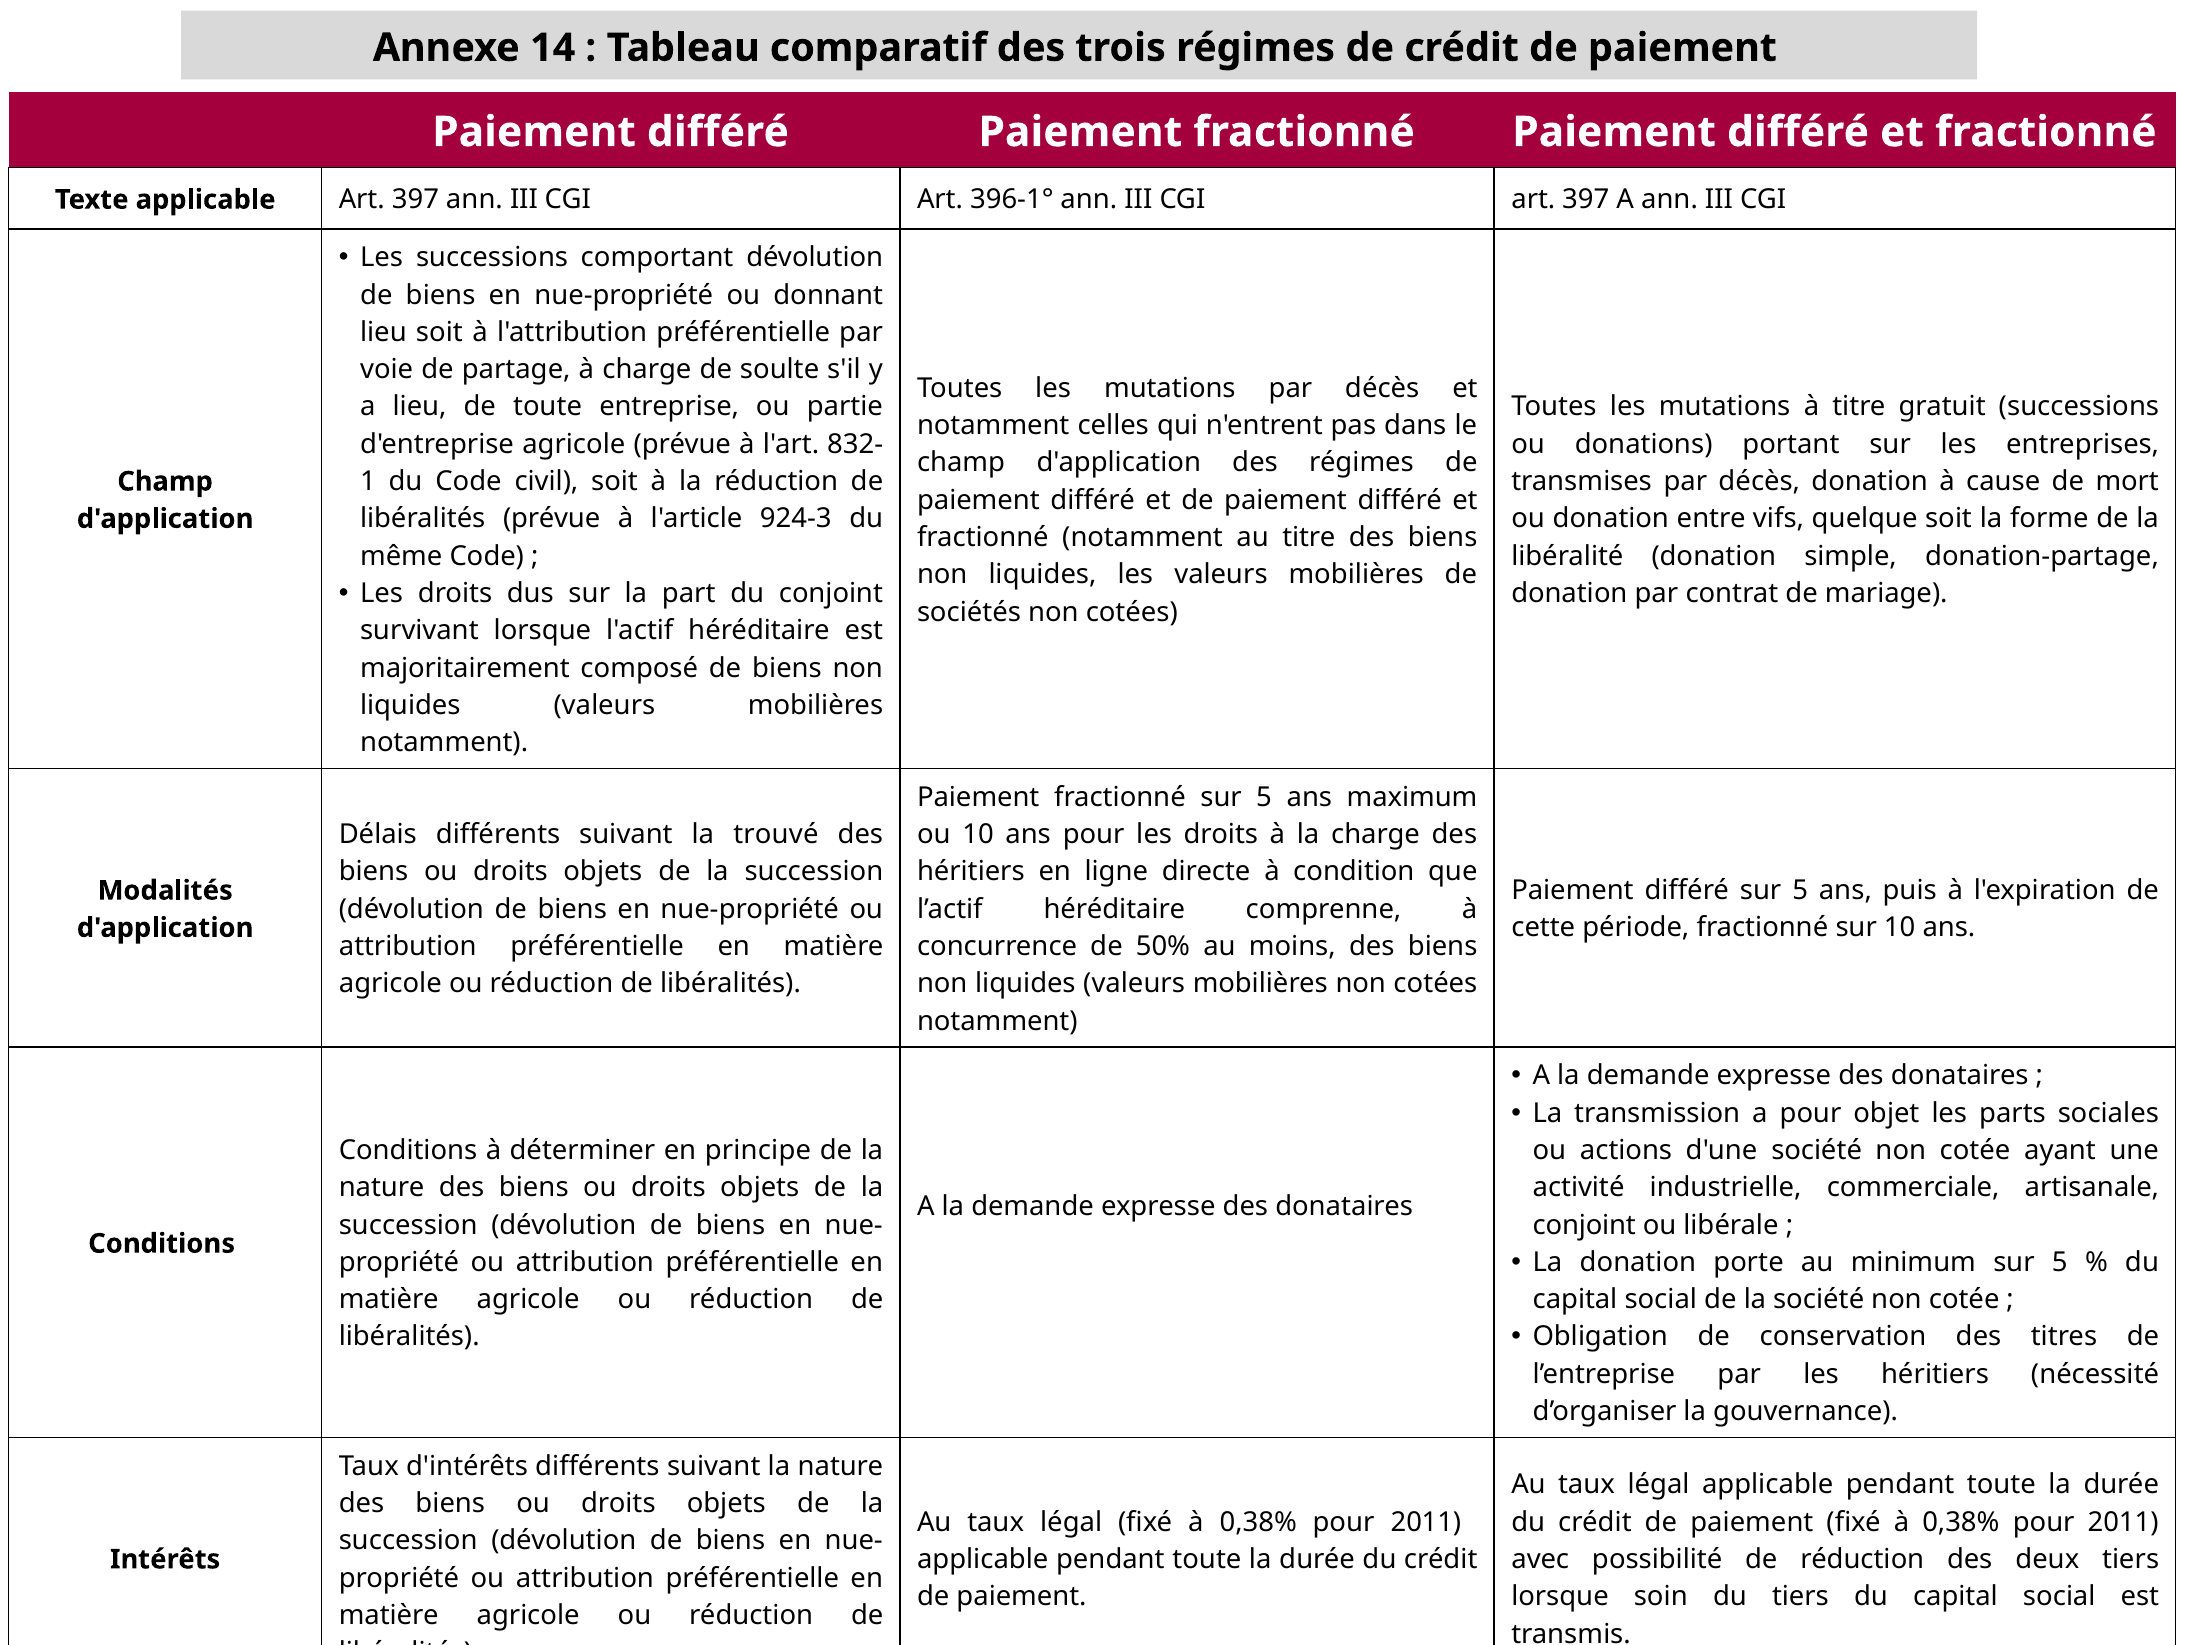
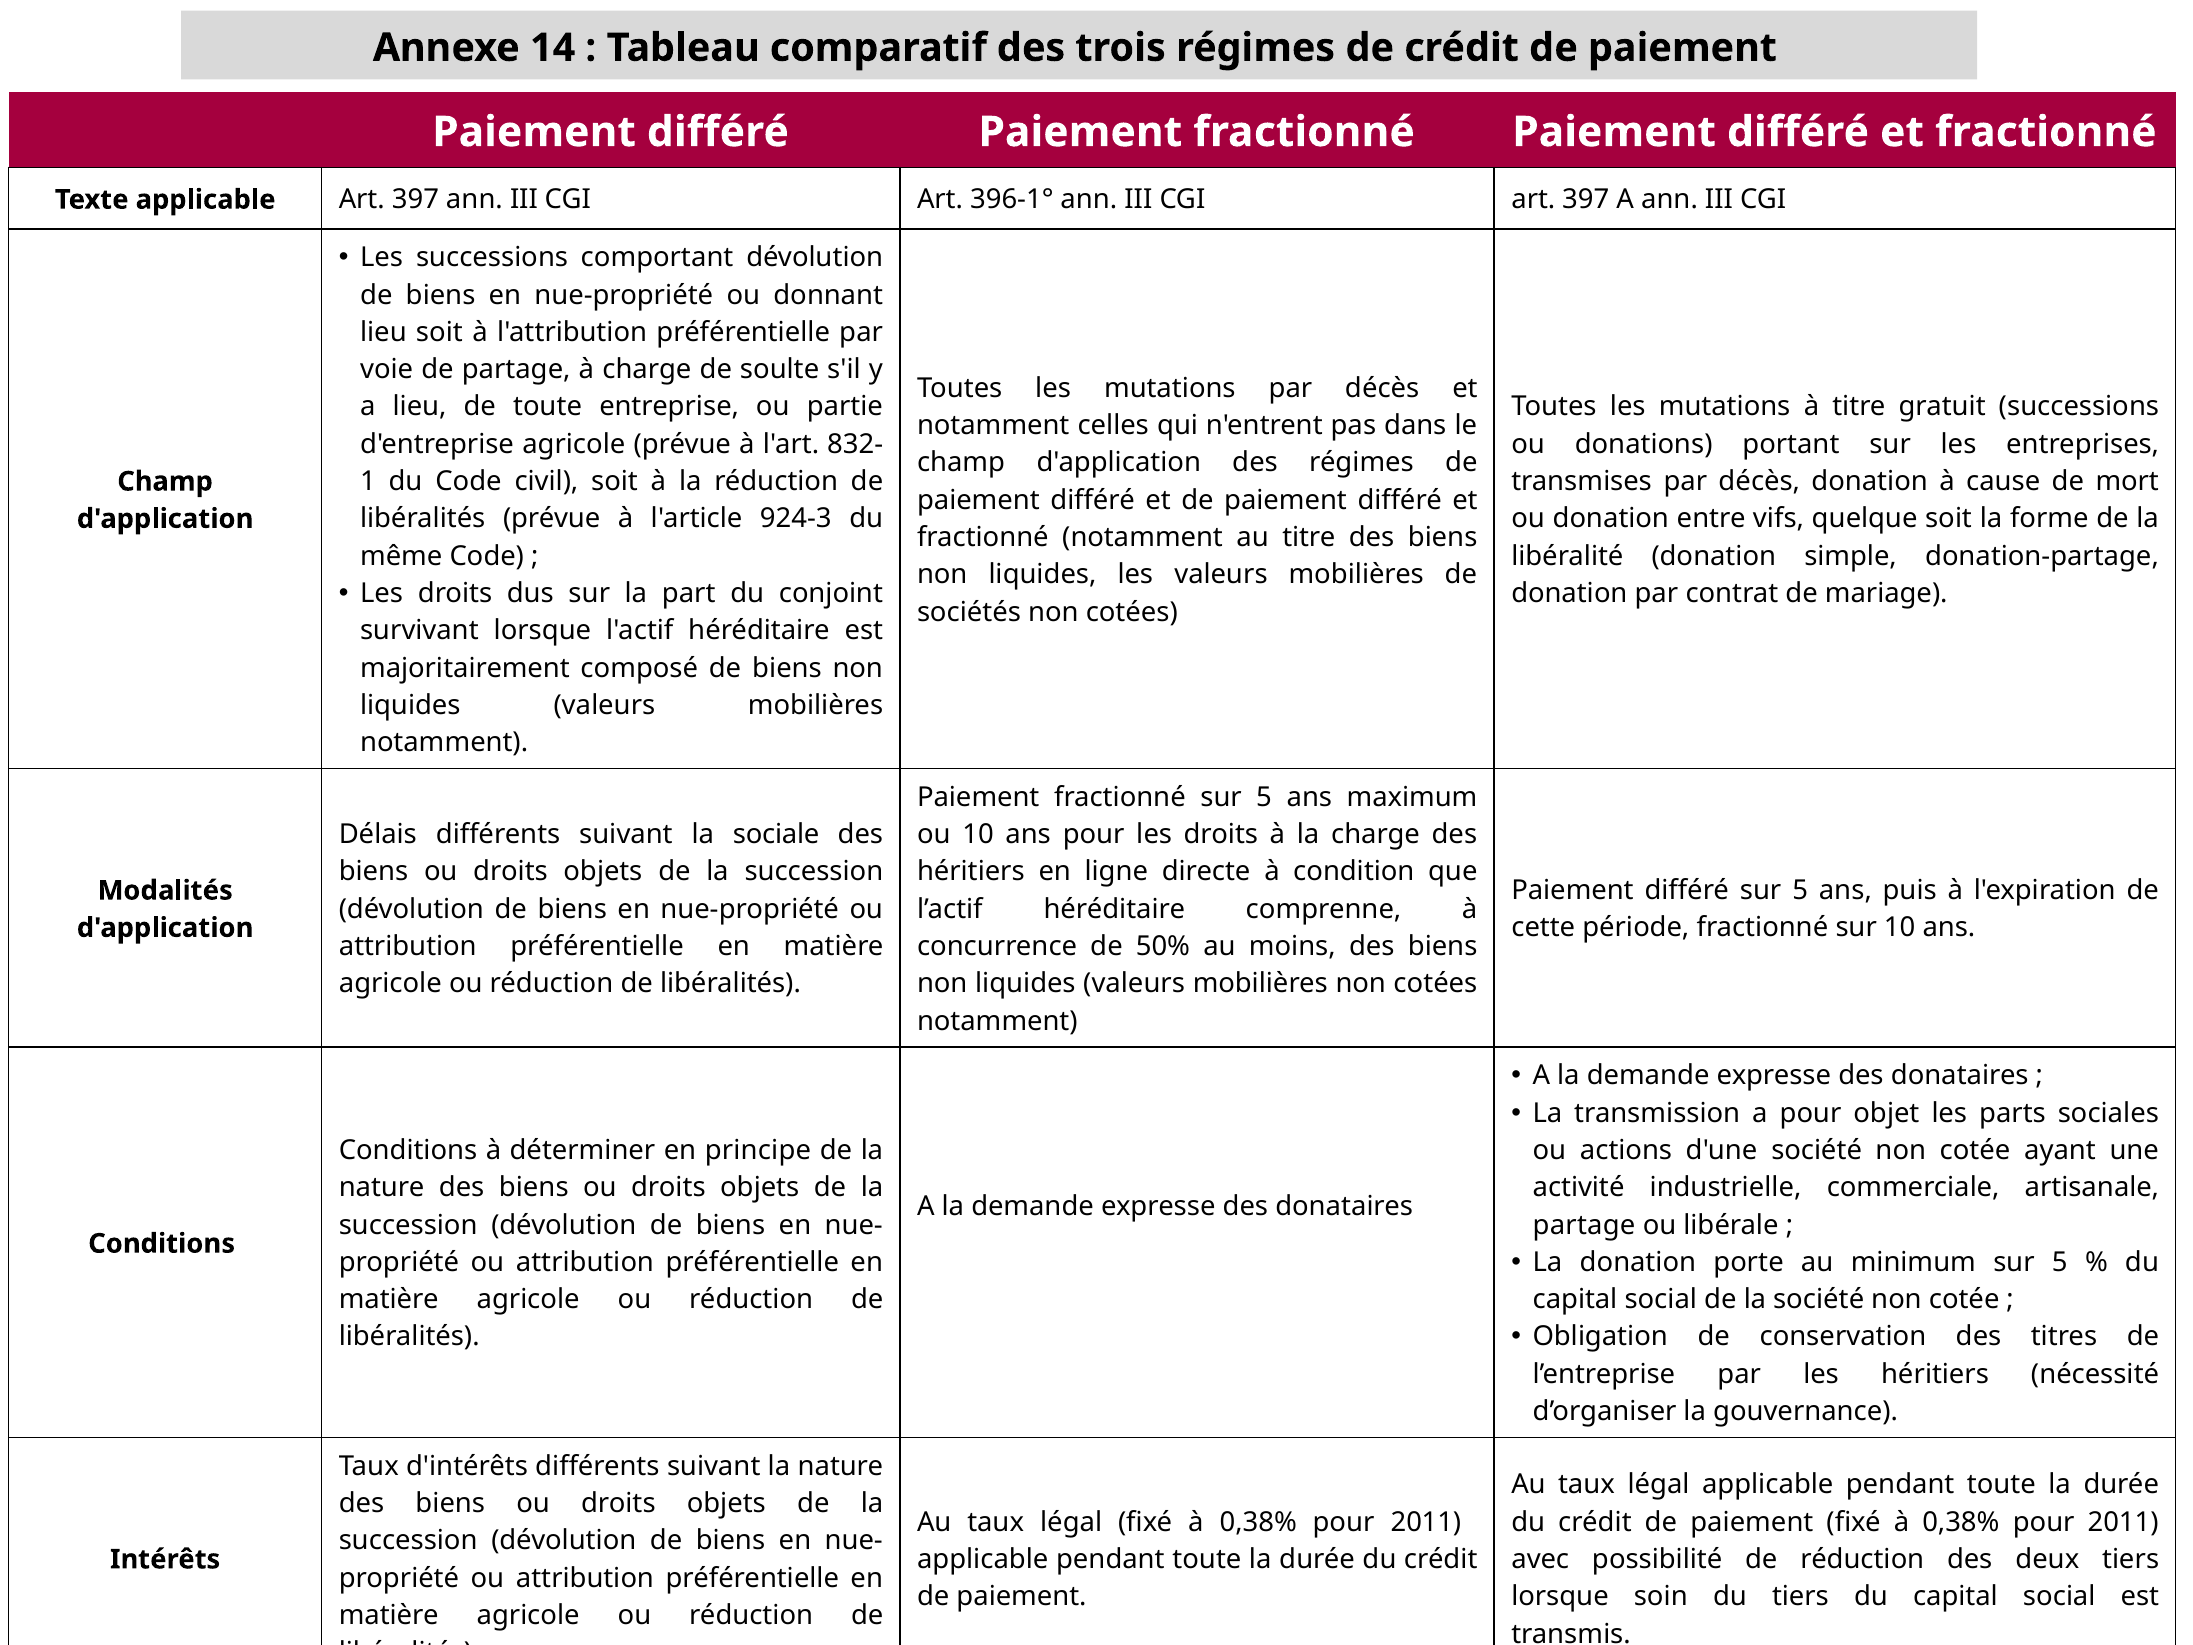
trouvé: trouvé -> sociale (776, 834)
conjoint: conjoint -> partage (1584, 1225)
